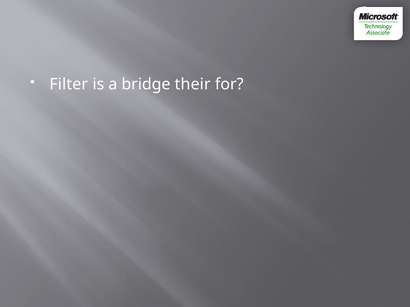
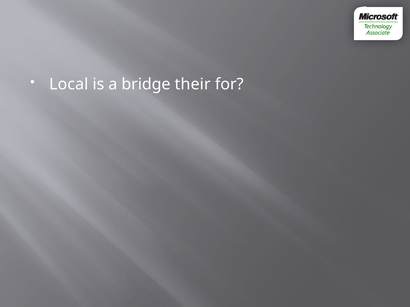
Filter: Filter -> Local (69, 84)
